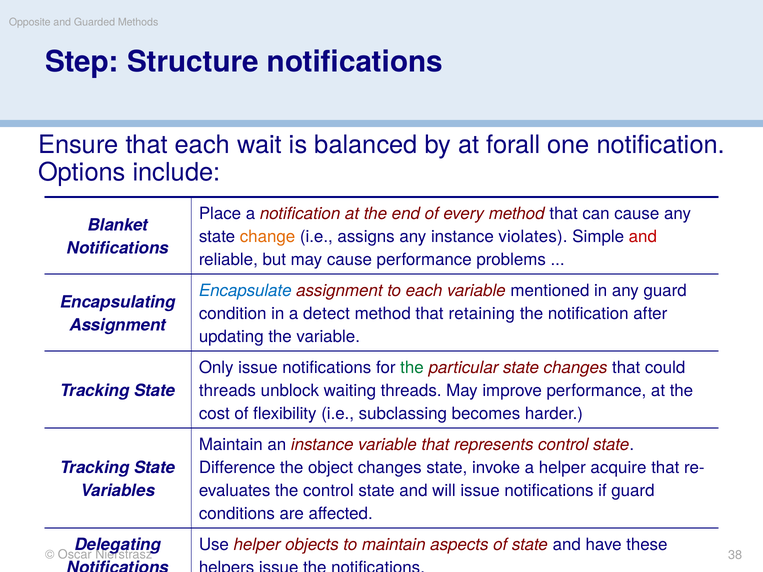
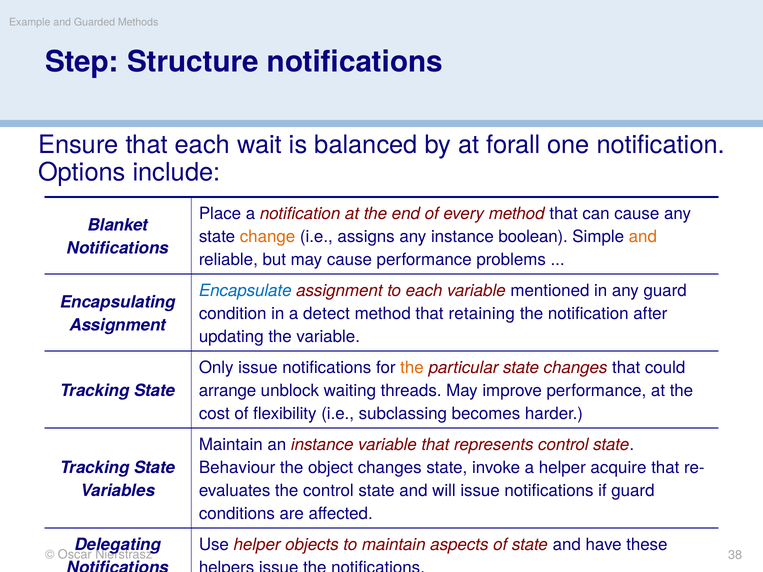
Opposite: Opposite -> Example (30, 22)
violates: violates -> boolean (533, 237)
and colour: red -> orange (643, 237)
the colour: green -> orange (412, 368)
threads: threads -> arrange (228, 391)
Difference: Difference -> Behaviour (237, 468)
